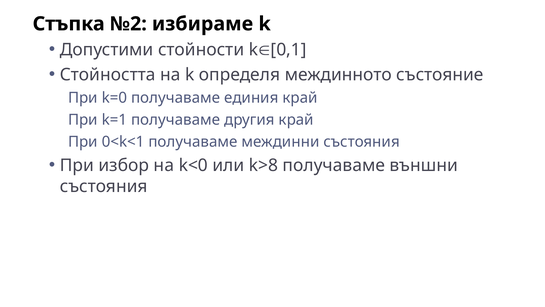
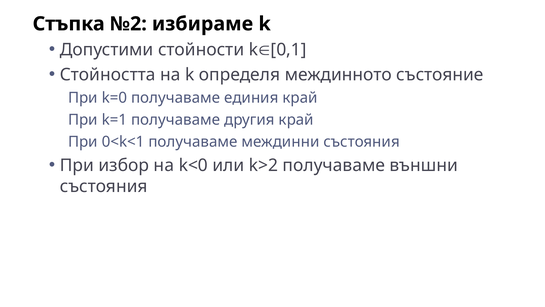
k>8: k>8 -> k>2 (264, 165)
